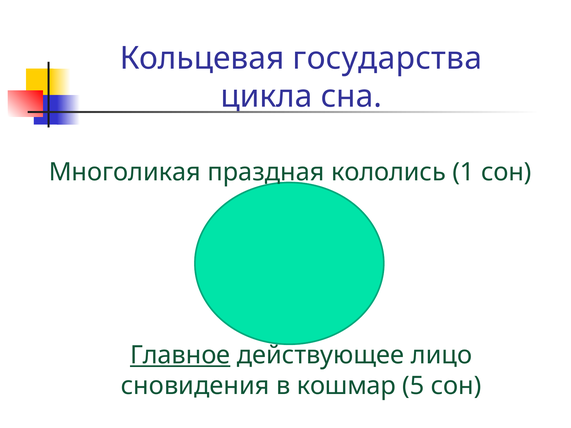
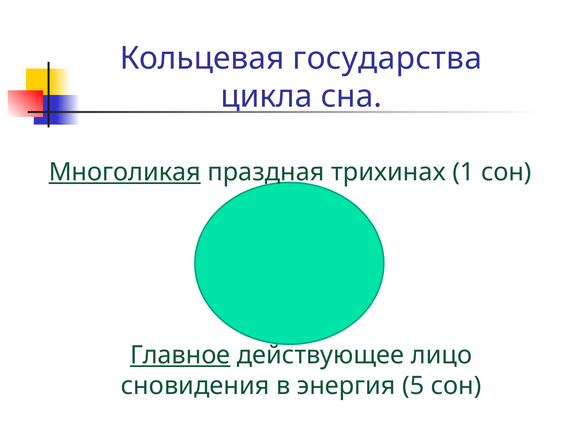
Многоликая underline: none -> present (125, 172)
кололись: кололись -> трихинах (388, 172)
кошмар: кошмар -> энергия (346, 386)
